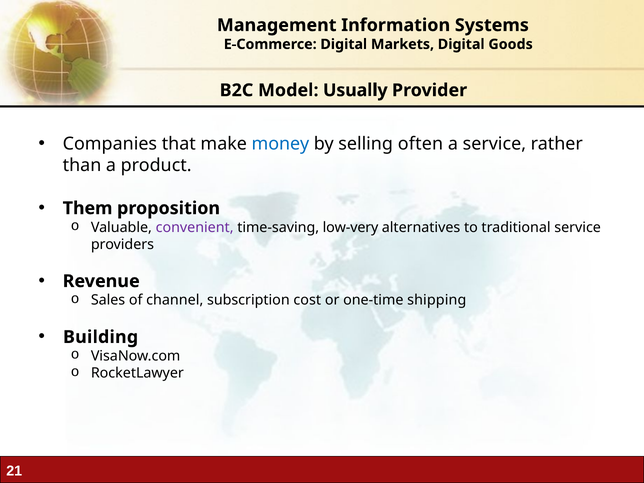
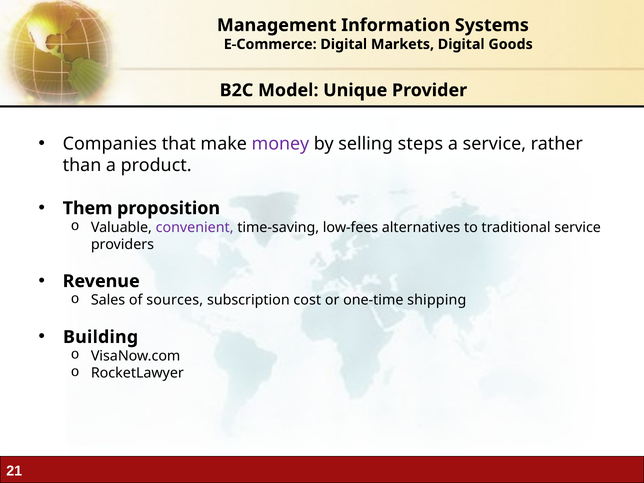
Usually: Usually -> Unique (355, 90)
money colour: blue -> purple (280, 144)
often: often -> steps (420, 144)
low-very: low-very -> low-fees (351, 227)
channel: channel -> sources (175, 300)
